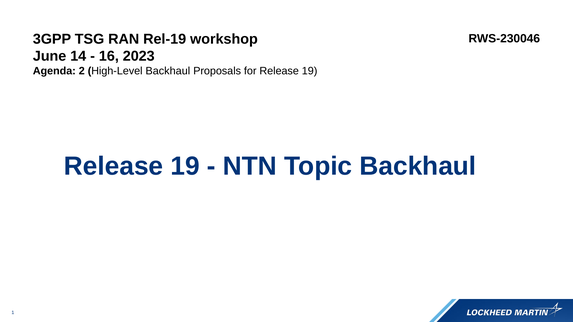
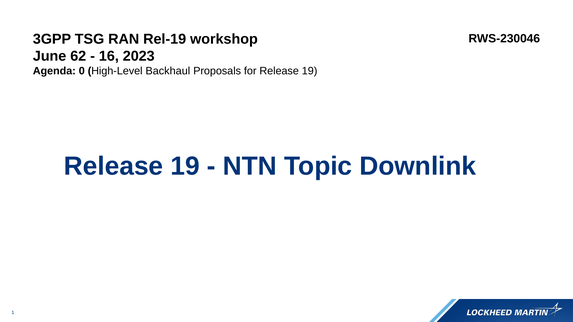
14: 14 -> 62 (78, 56)
2: 2 -> 0 (82, 71)
Topic Backhaul: Backhaul -> Downlink (418, 166)
